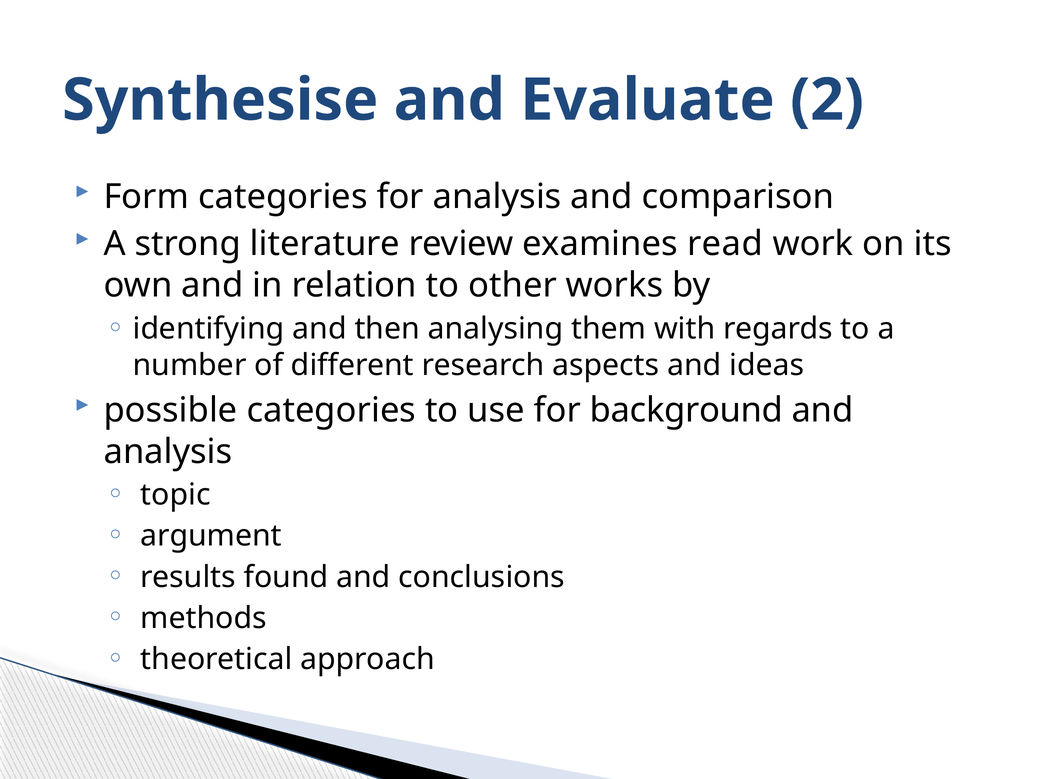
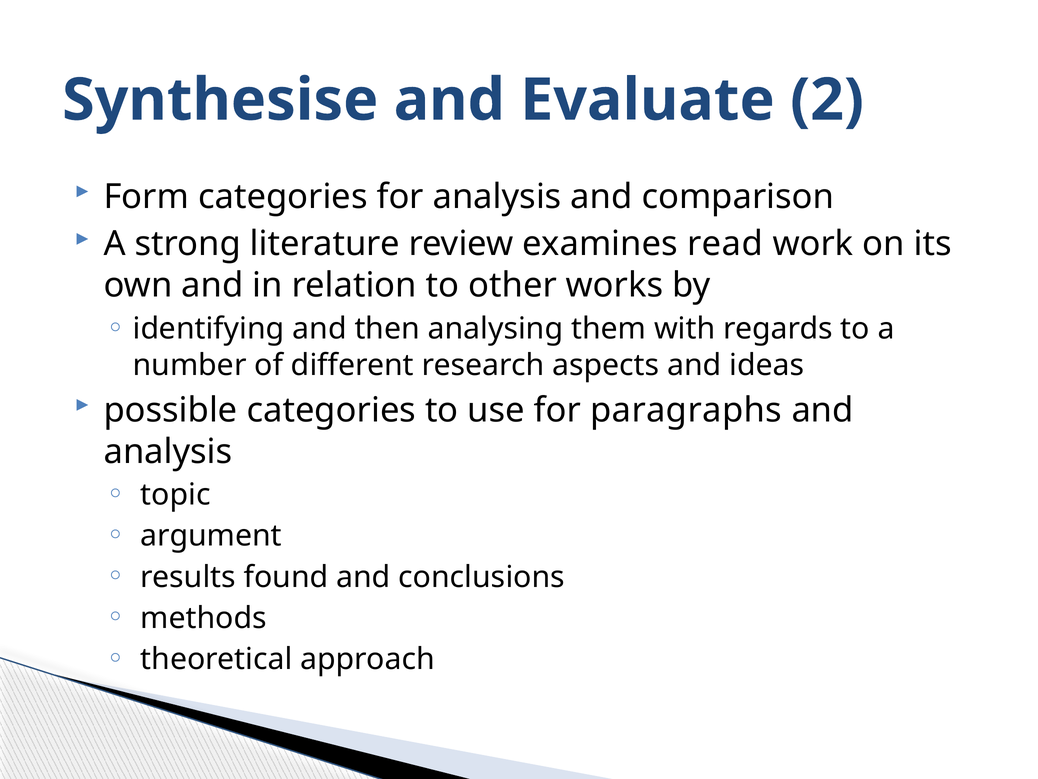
background: background -> paragraphs (686, 410)
